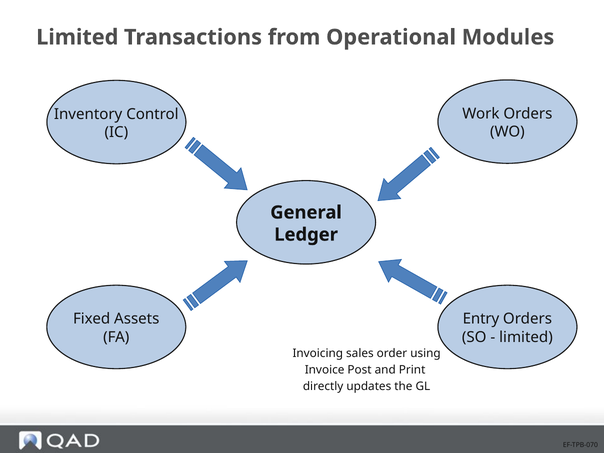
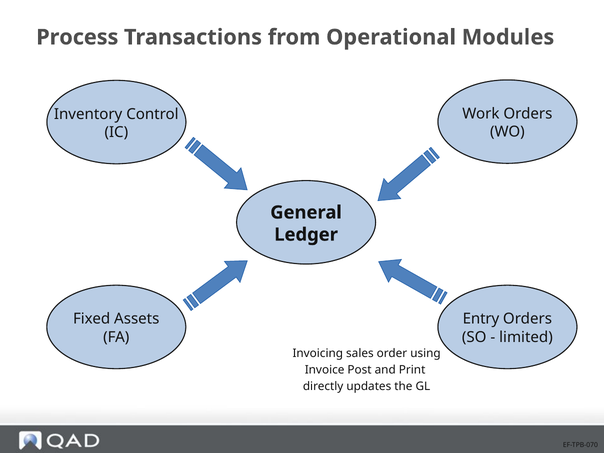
Limited: Limited -> Process (77, 37)
